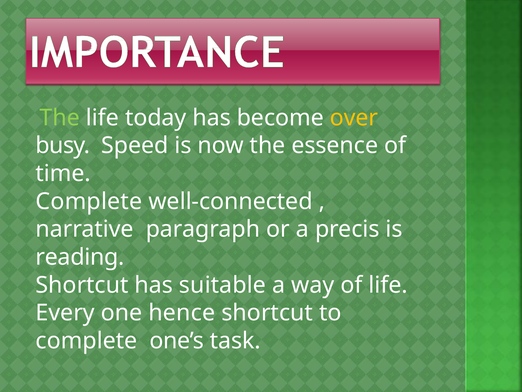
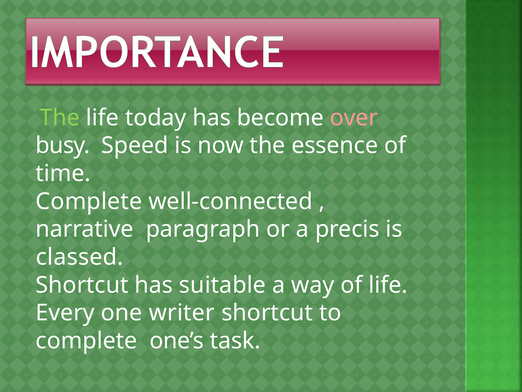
over colour: yellow -> pink (354, 118)
reading: reading -> classed (80, 257)
hence: hence -> writer (182, 312)
